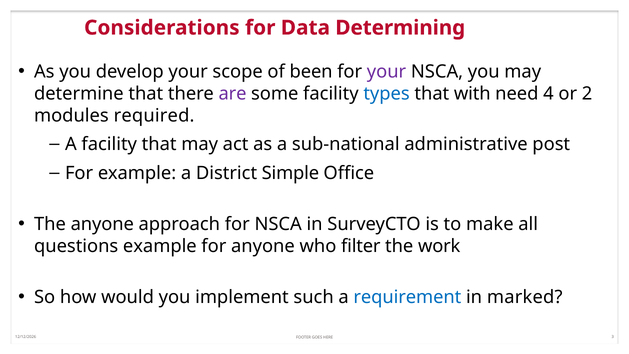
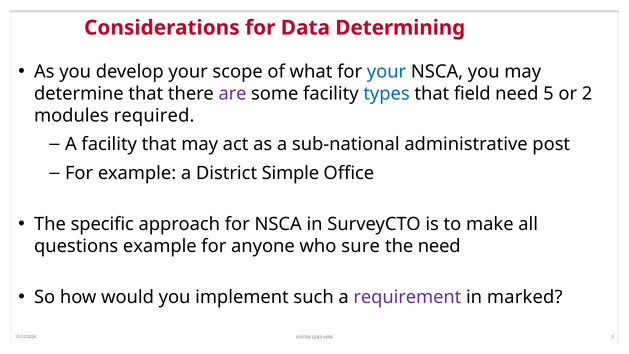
been: been -> what (311, 71)
your colour: purple -> blue (387, 71)
with: with -> field (472, 93)
4: 4 -> 5 (548, 93)
The anyone: anyone -> specific (102, 224)
filter: filter -> sure (361, 246)
the work: work -> need (439, 246)
requirement colour: blue -> purple (407, 297)
